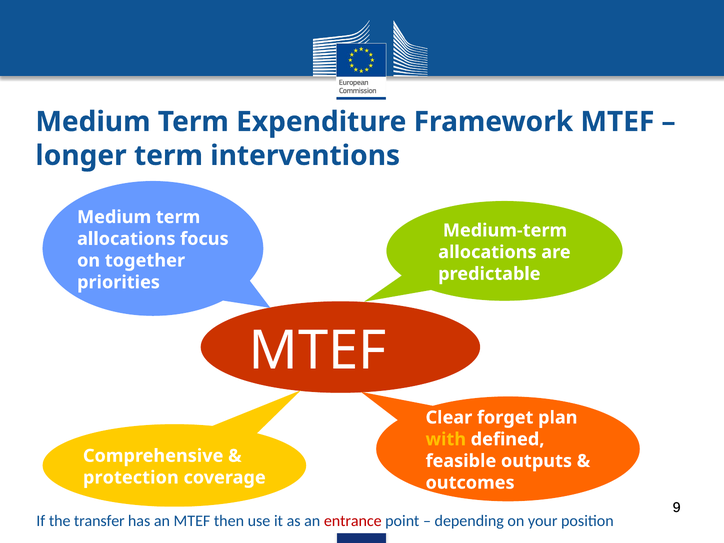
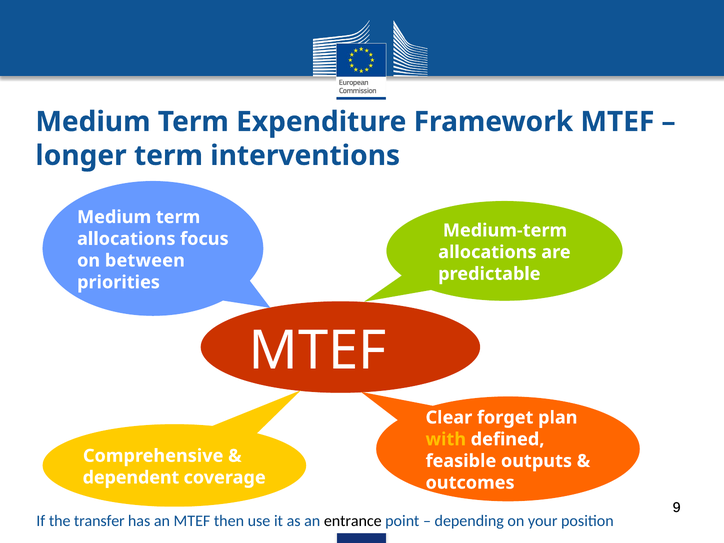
together: together -> between (145, 261)
protection: protection -> dependent (131, 478)
entrance colour: red -> black (353, 521)
